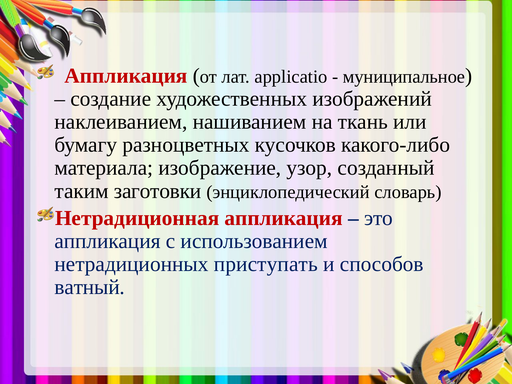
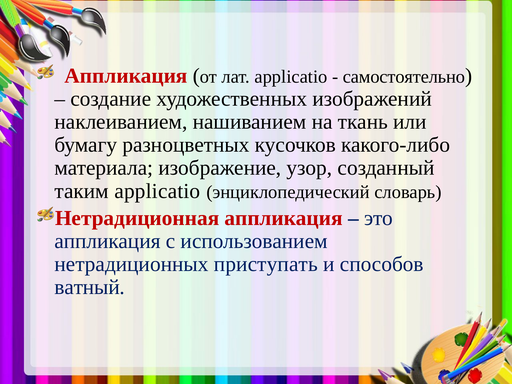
муниципальное: муниципальное -> самостоятельно (404, 77)
таким заготовки: заготовки -> applicatio (157, 191)
